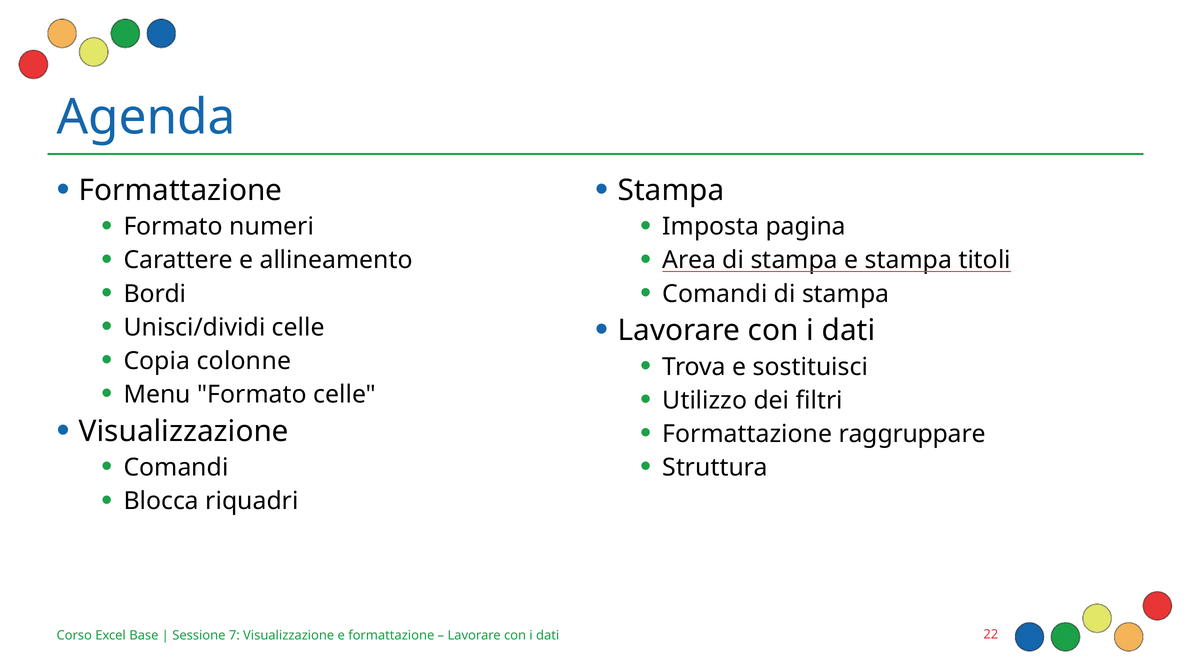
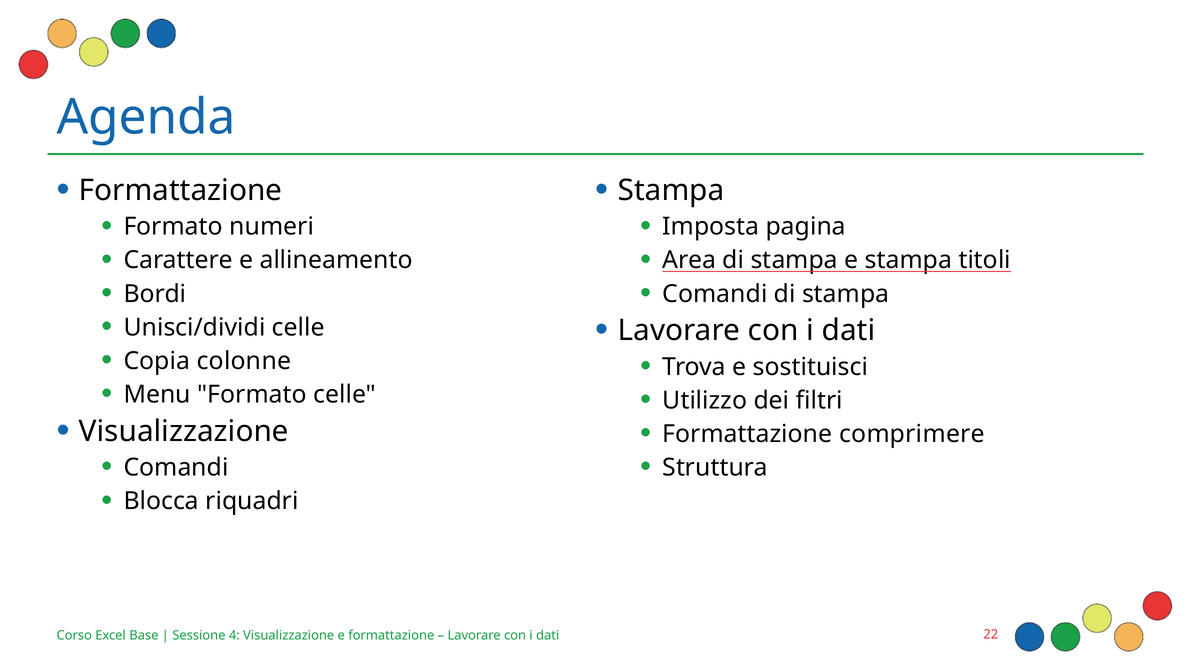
raggruppare: raggruppare -> comprimere (912, 434)
7: 7 -> 4 (234, 635)
